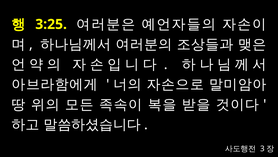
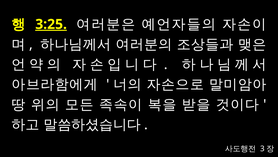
3:25 underline: none -> present (51, 24)
